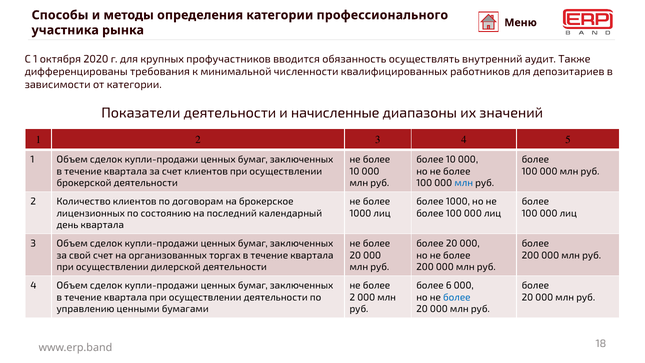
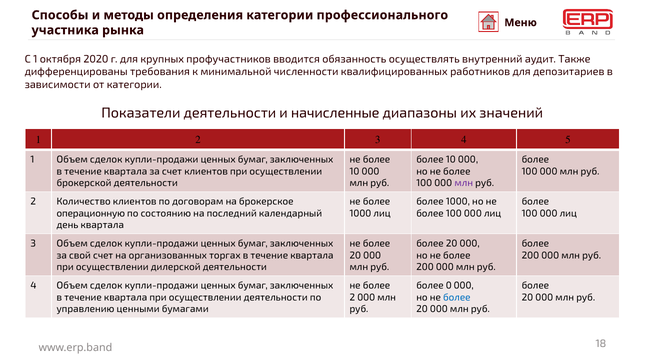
млн colour: blue -> purple (464, 183)
лицензионных: лицензионных -> операционную (91, 213)
6: 6 -> 0 (449, 285)
